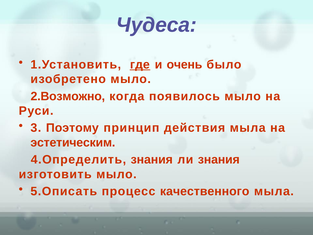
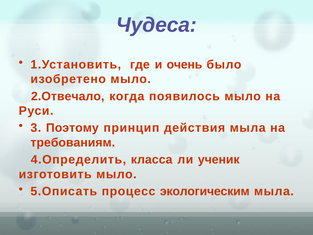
где underline: present -> none (140, 64)
2.Возможно: 2.Возможно -> 2.Отвечало (68, 96)
эстетическим: эстетическим -> требованиям (73, 142)
4.Определить знания: знания -> класса (152, 159)
ли знания: знания -> ученик (219, 159)
качественного: качественного -> экологическим (205, 191)
